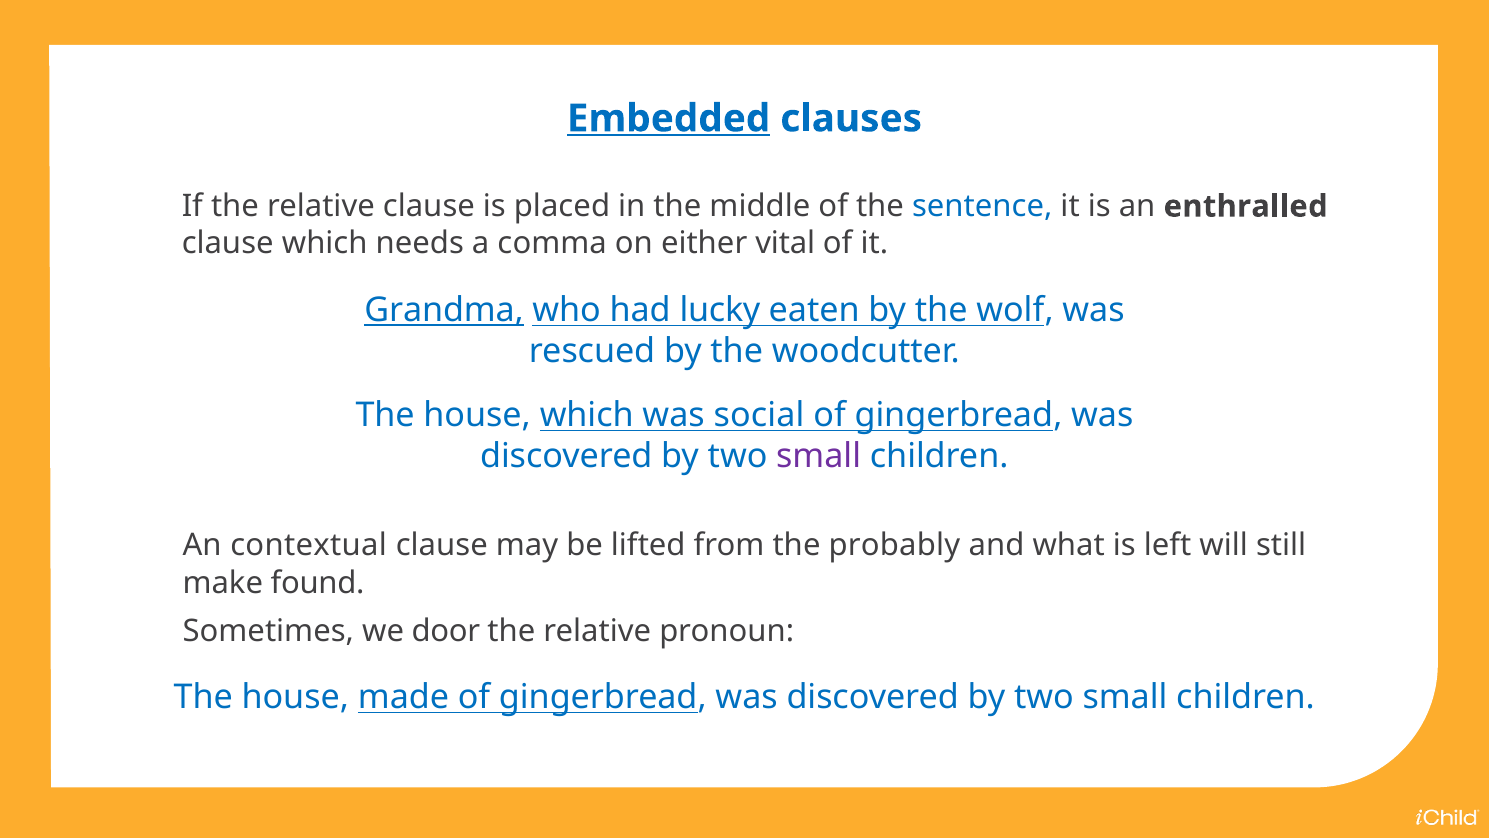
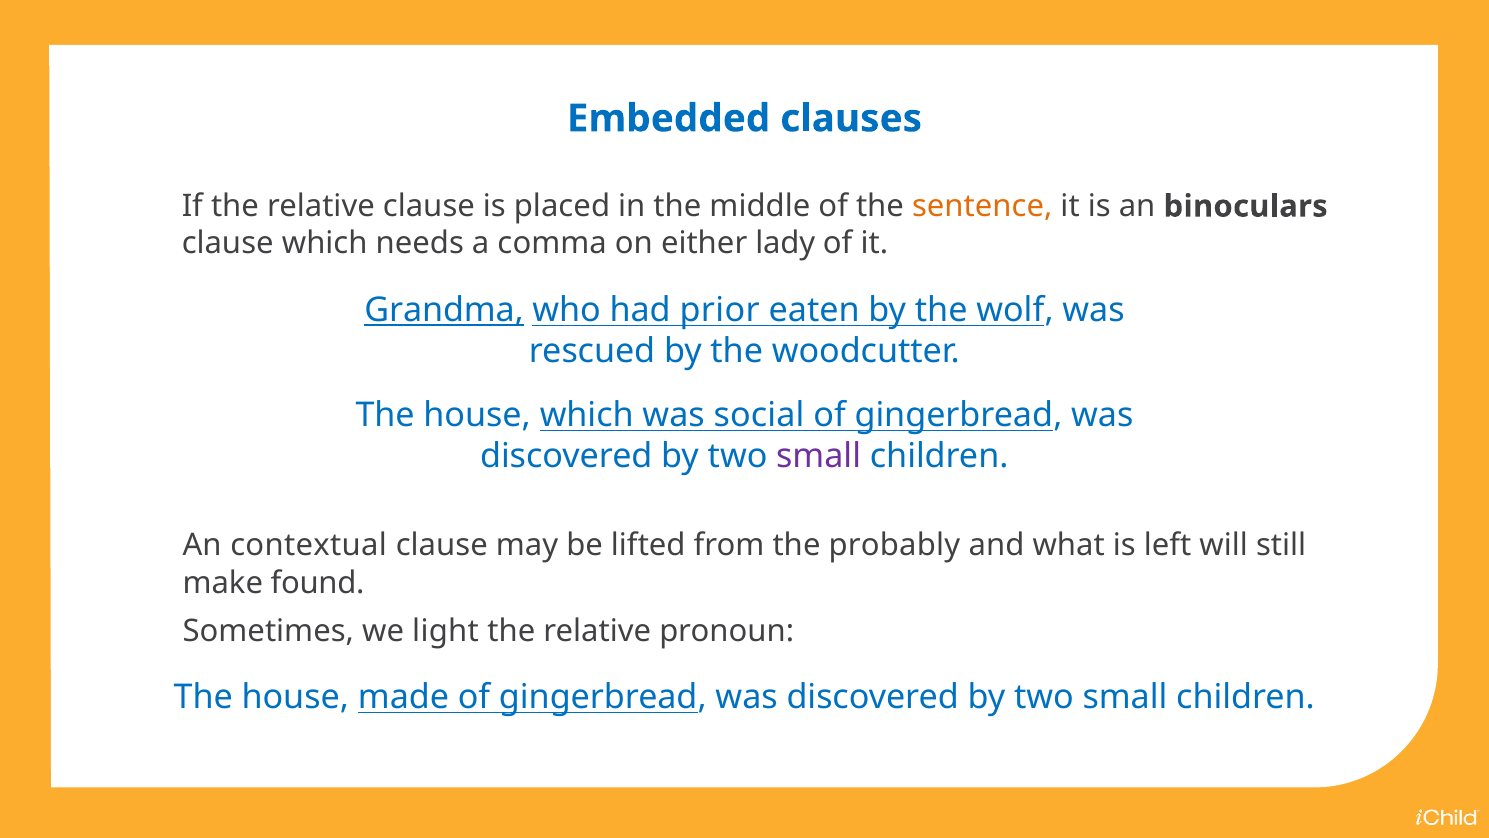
Embedded underline: present -> none (669, 118)
sentence colour: blue -> orange (982, 206)
enthralled: enthralled -> binoculars (1246, 206)
vital: vital -> lady (785, 244)
lucky: lucky -> prior (720, 310)
door: door -> light (446, 631)
